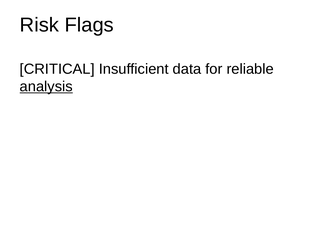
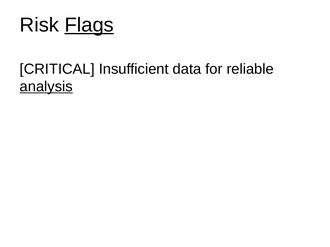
Flags underline: none -> present (89, 25)
